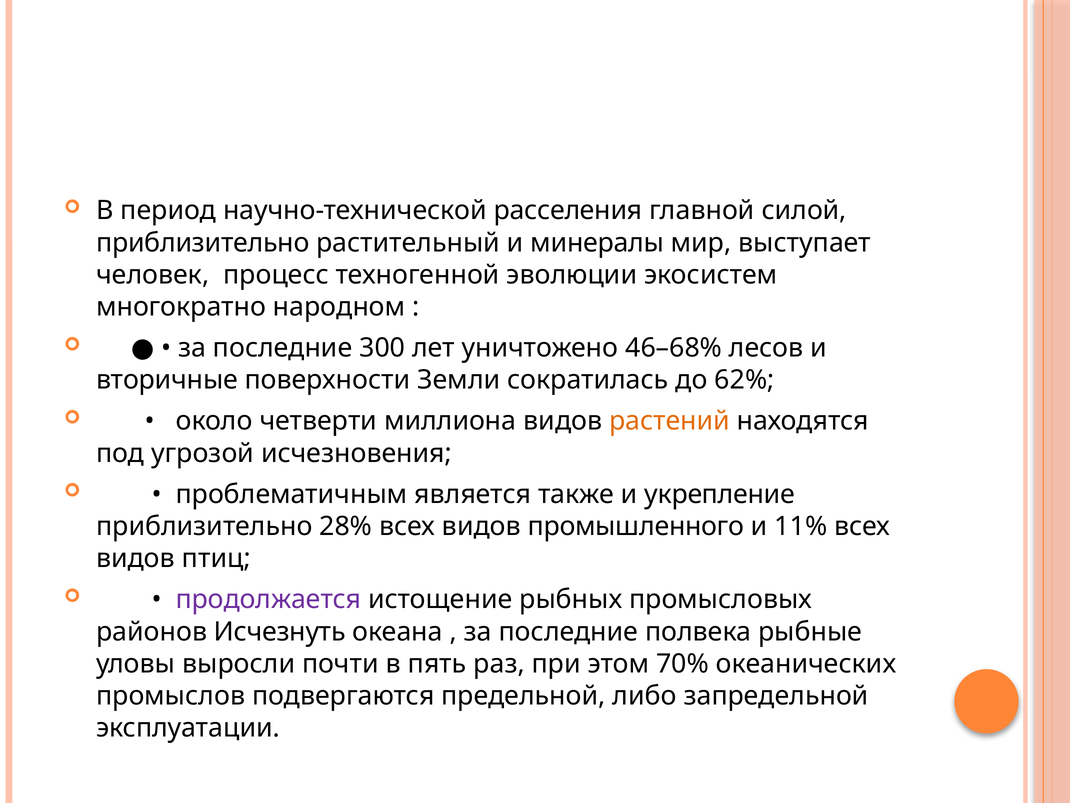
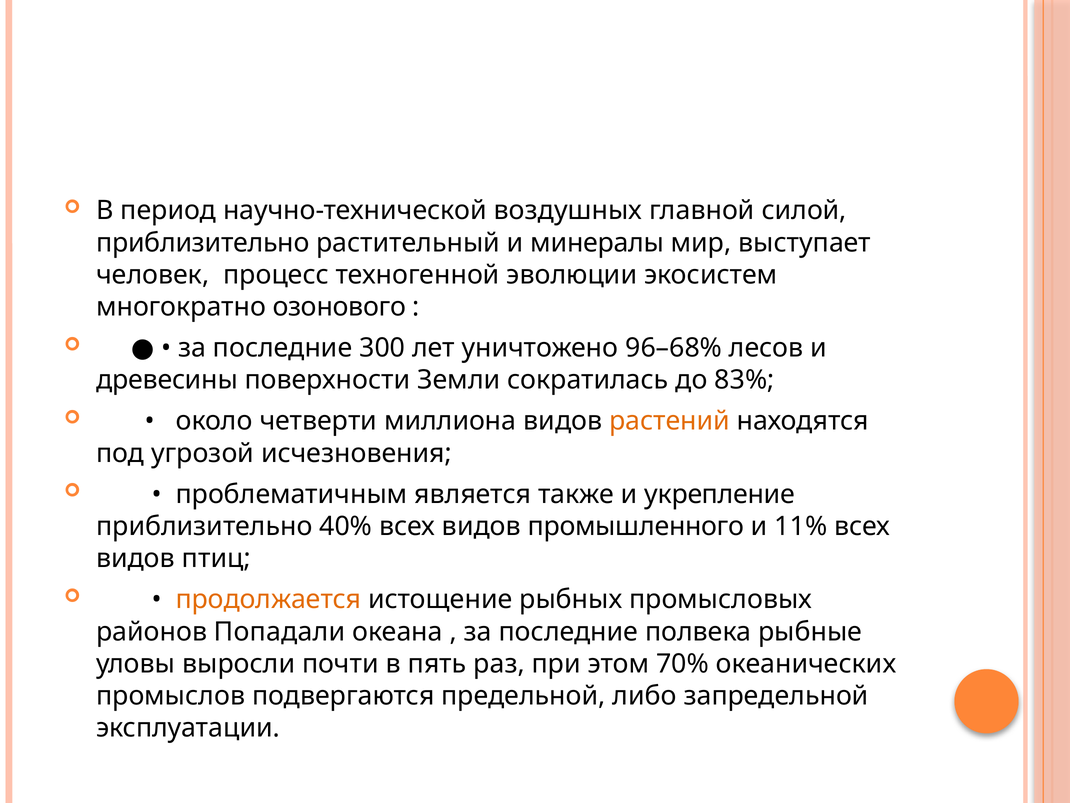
расселения: расселения -> воздушных (568, 210)
народном: народном -> озонового (339, 307)
46–68%: 46–68% -> 96–68% (674, 348)
вторичные: вторичные -> древесины (167, 380)
62%: 62% -> 83% (744, 380)
28%: 28% -> 40% (346, 526)
продолжается colour: purple -> orange (269, 599)
Исчезнуть: Исчезнуть -> Попадали (280, 631)
